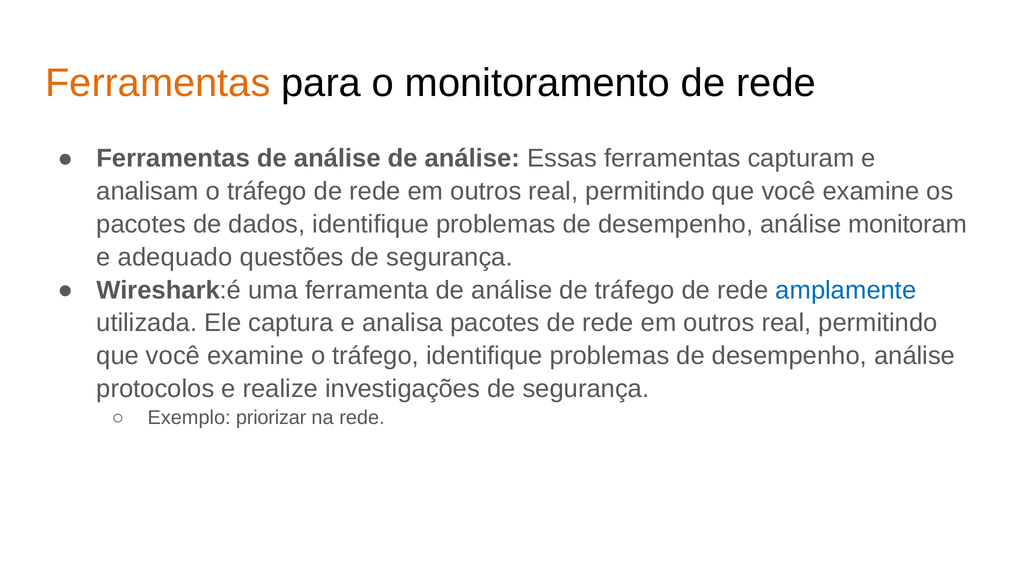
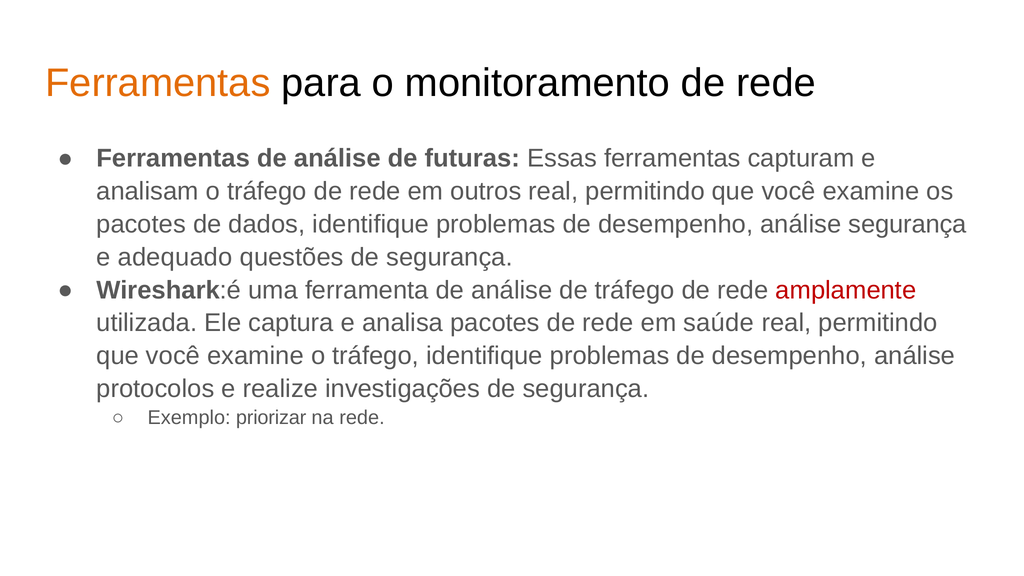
análise de análise: análise -> futuras (472, 158)
análise monitoram: monitoram -> segurança (908, 224)
amplamente colour: blue -> red (846, 290)
outros: outros -> saúde (719, 323)
